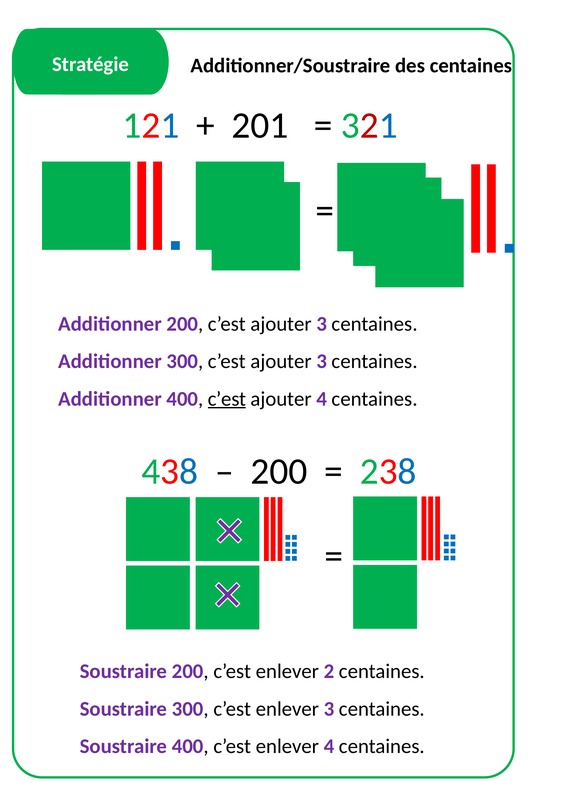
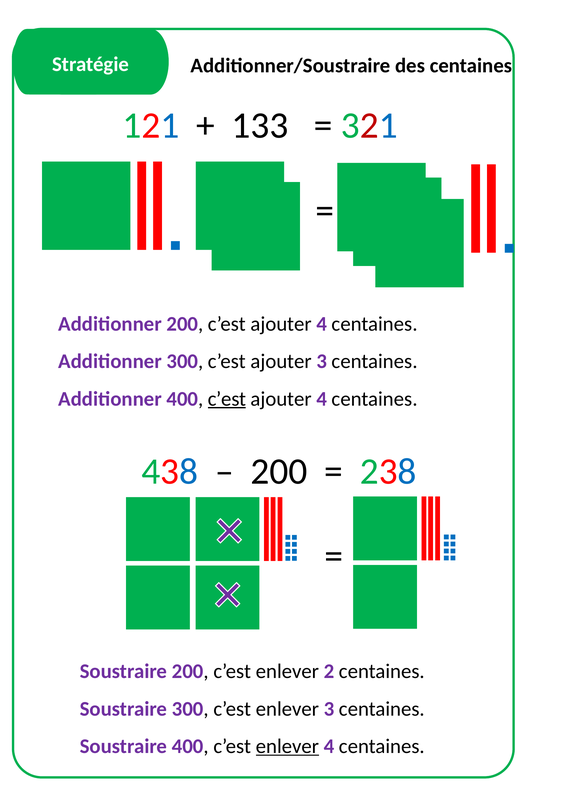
201: 201 -> 133 (260, 125)
200 c’est ajouter 3: 3 -> 4 (322, 324)
enlever underline: none -> present (287, 746)
